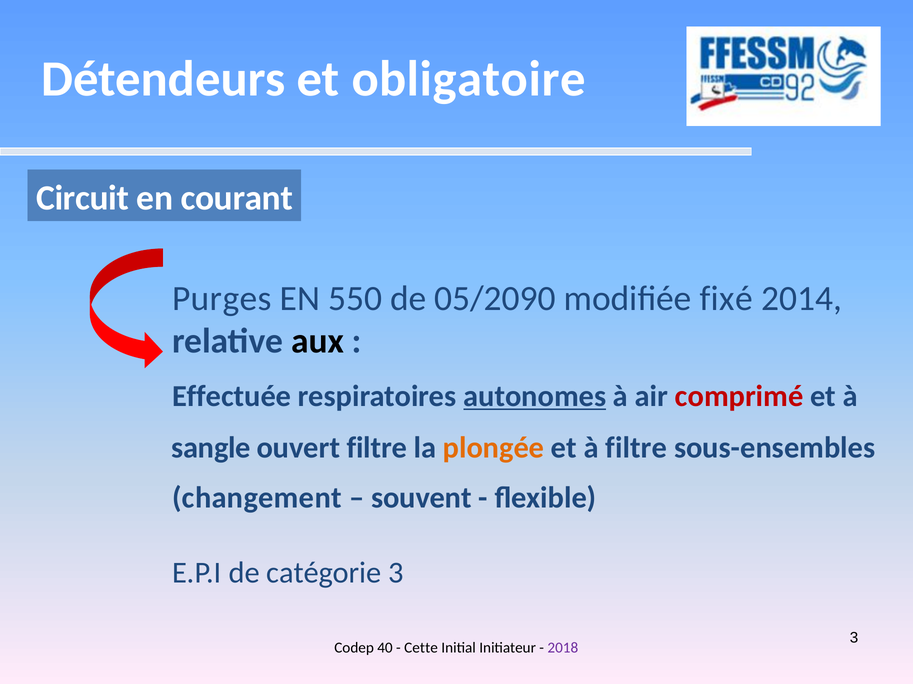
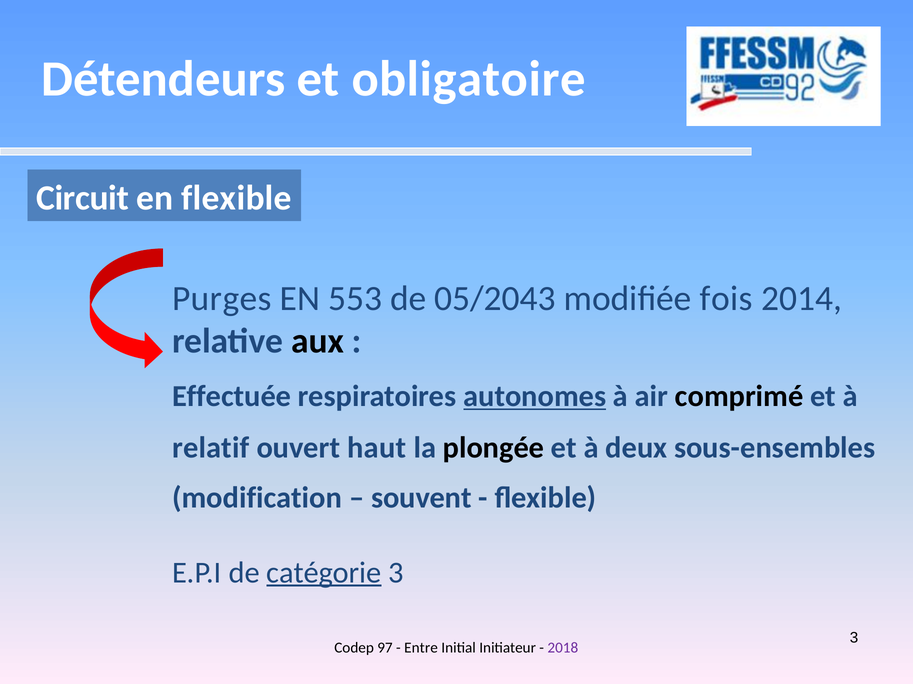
en courant: courant -> flexible (236, 198)
550: 550 -> 553 (355, 299)
05/2090: 05/2090 -> 05/2043 (495, 299)
fixé: fixé -> fois (726, 299)
comprimé colour: red -> black (739, 397)
sangle: sangle -> relatif (211, 448)
ouvert filtre: filtre -> haut (377, 448)
plongée colour: orange -> black (494, 448)
à filtre: filtre -> deux (636, 448)
changement: changement -> modification (257, 498)
catégorie underline: none -> present (324, 573)
40: 40 -> 97 (385, 648)
Cette: Cette -> Entre (421, 648)
